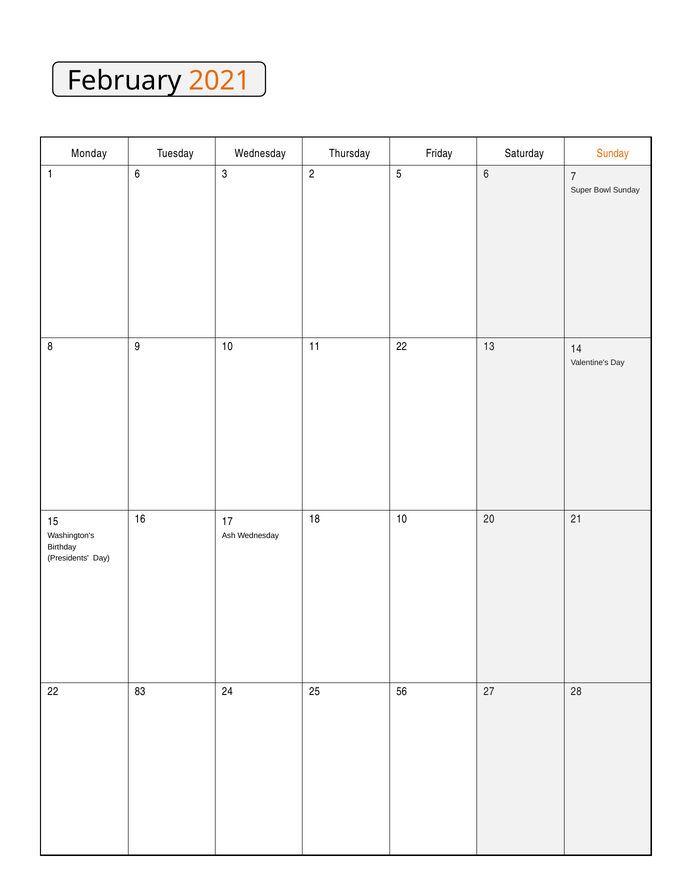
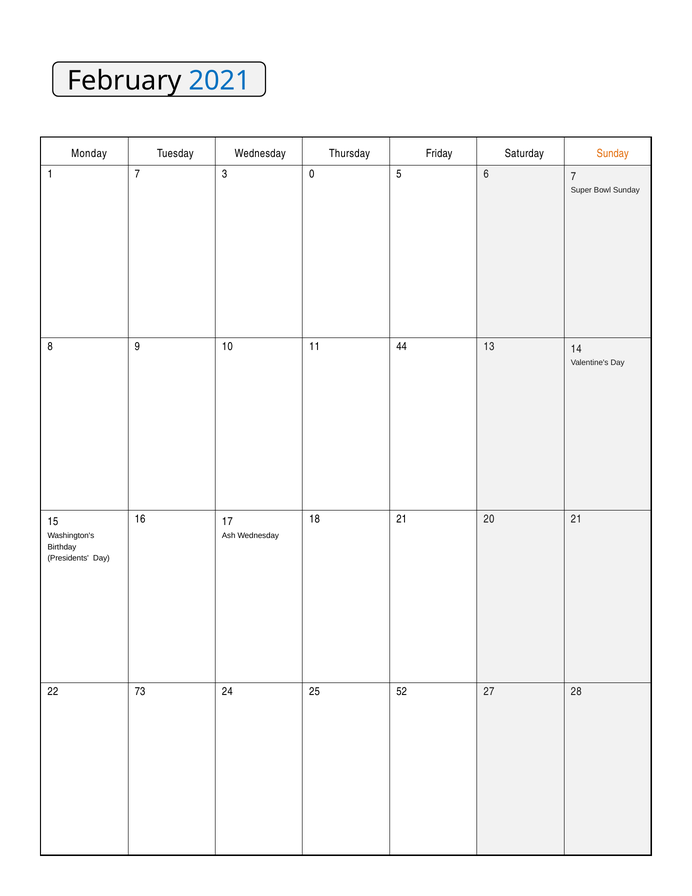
2021 colour: orange -> blue (220, 81)
1 6: 6 -> 7 (137, 174)
2: 2 -> 0 (312, 174)
11 22: 22 -> 44 (402, 346)
18 10: 10 -> 21 (402, 519)
83: 83 -> 73 (140, 691)
56: 56 -> 52 (402, 691)
